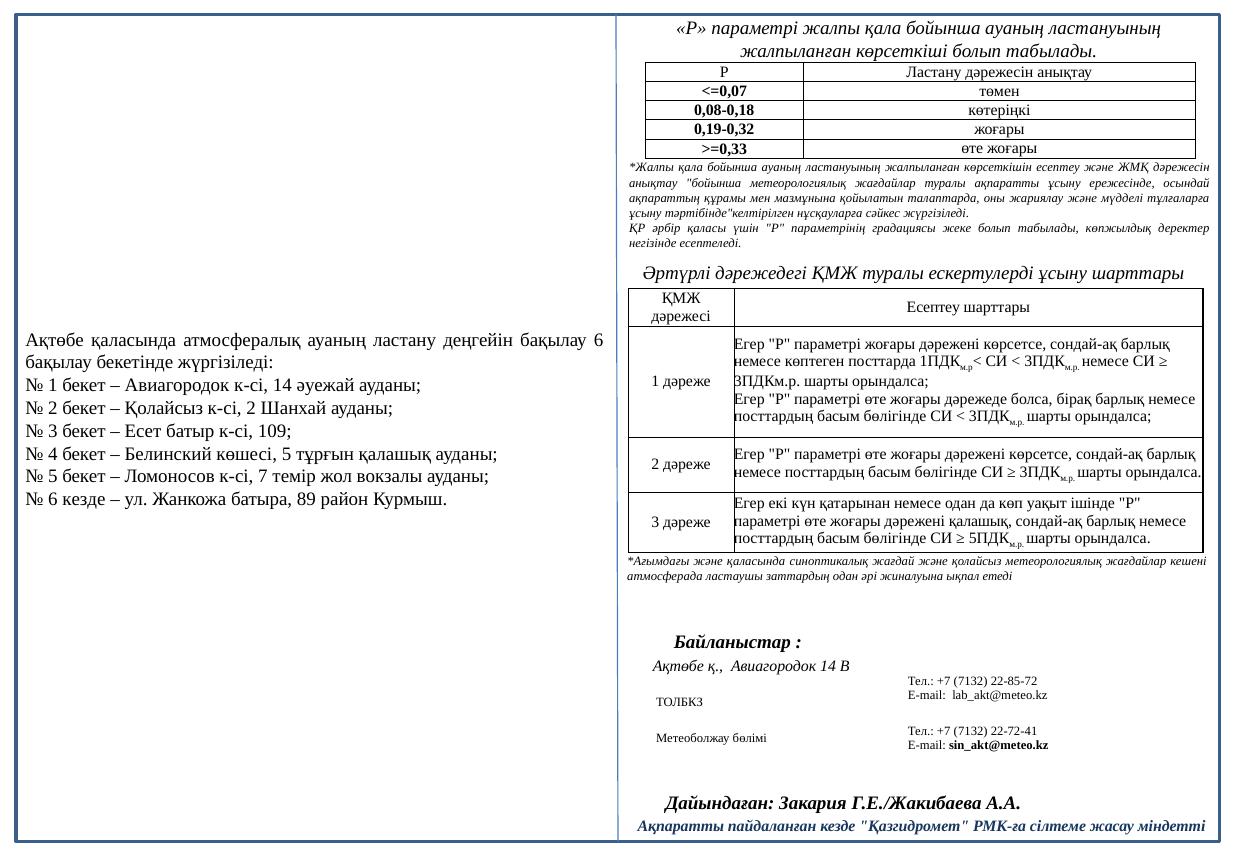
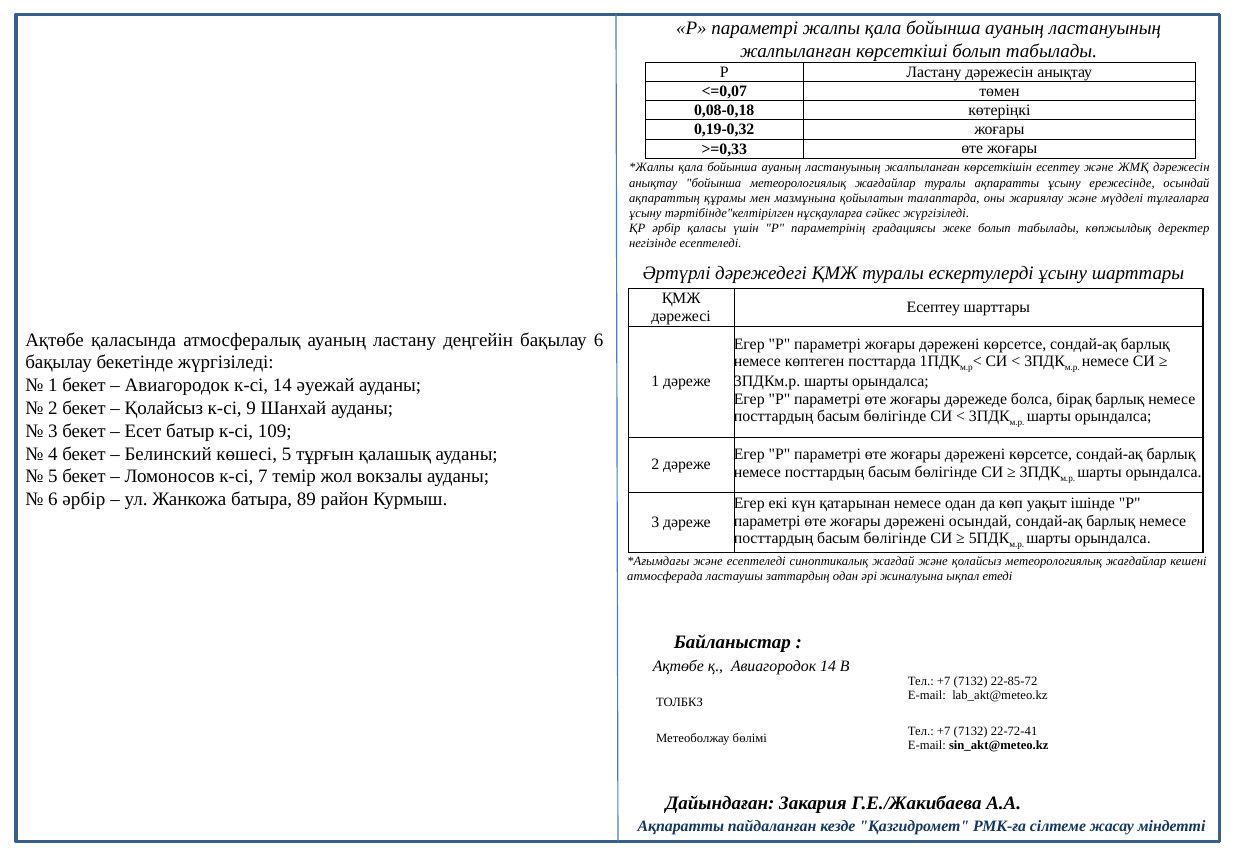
к-сі 2: 2 -> 9 (251, 408)
6 кезде: кезде -> әрбір (84, 499)
дәрежені қалашық: қалашық -> осындай (980, 521)
және қаласында: қаласында -> есептеледі (756, 561)
